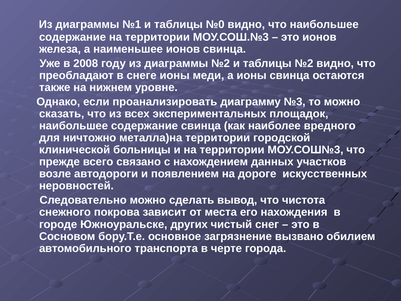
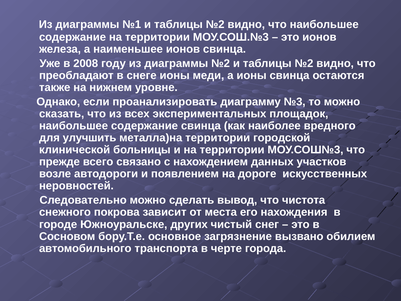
№1 и таблицы №0: №0 -> №2 (215, 25)
ничтожно: ничтожно -> улучшить (90, 138)
